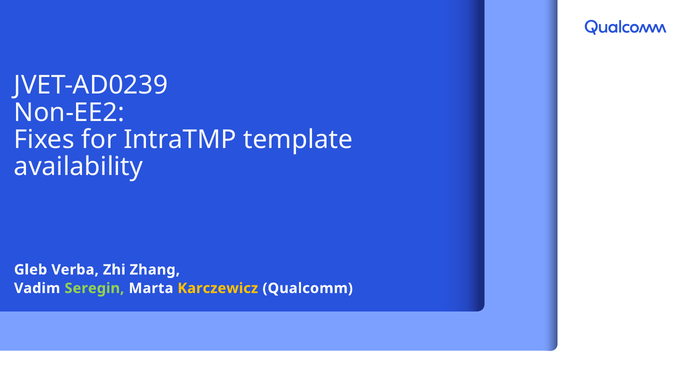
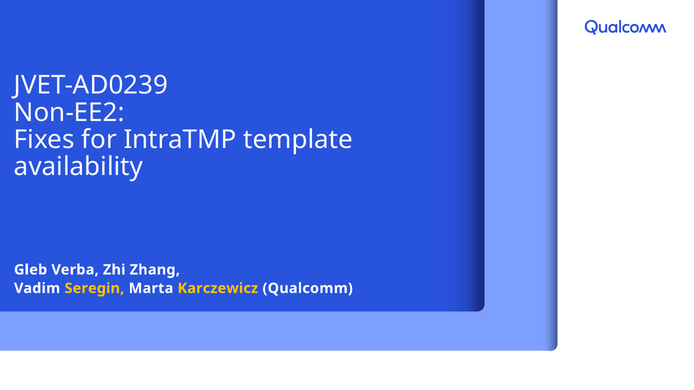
Seregin colour: light green -> yellow (94, 289)
